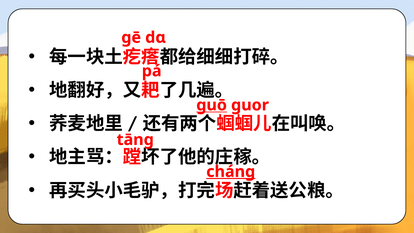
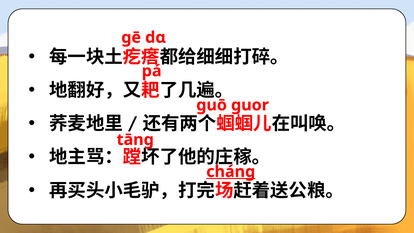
ɡuō underline: present -> none (212, 105)
